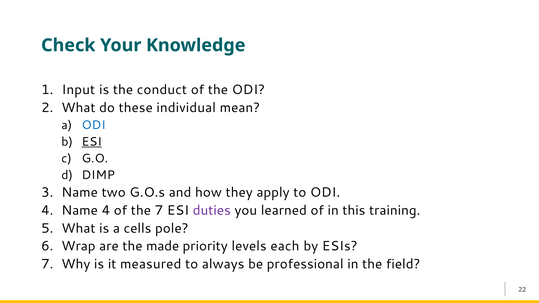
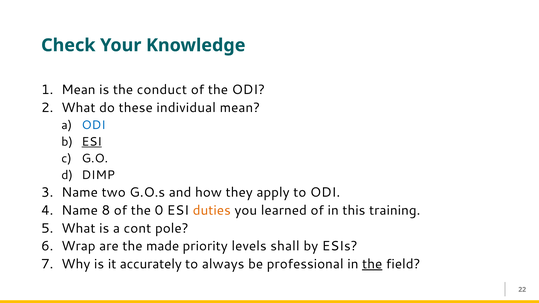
Input: Input -> Mean (78, 90)
Name 4: 4 -> 8 (106, 210)
the 7: 7 -> 0 (159, 210)
duties colour: purple -> orange (212, 210)
cells: cells -> cont (137, 228)
each: each -> shall (285, 246)
measured: measured -> accurately (151, 264)
the underline: none -> present (372, 264)
